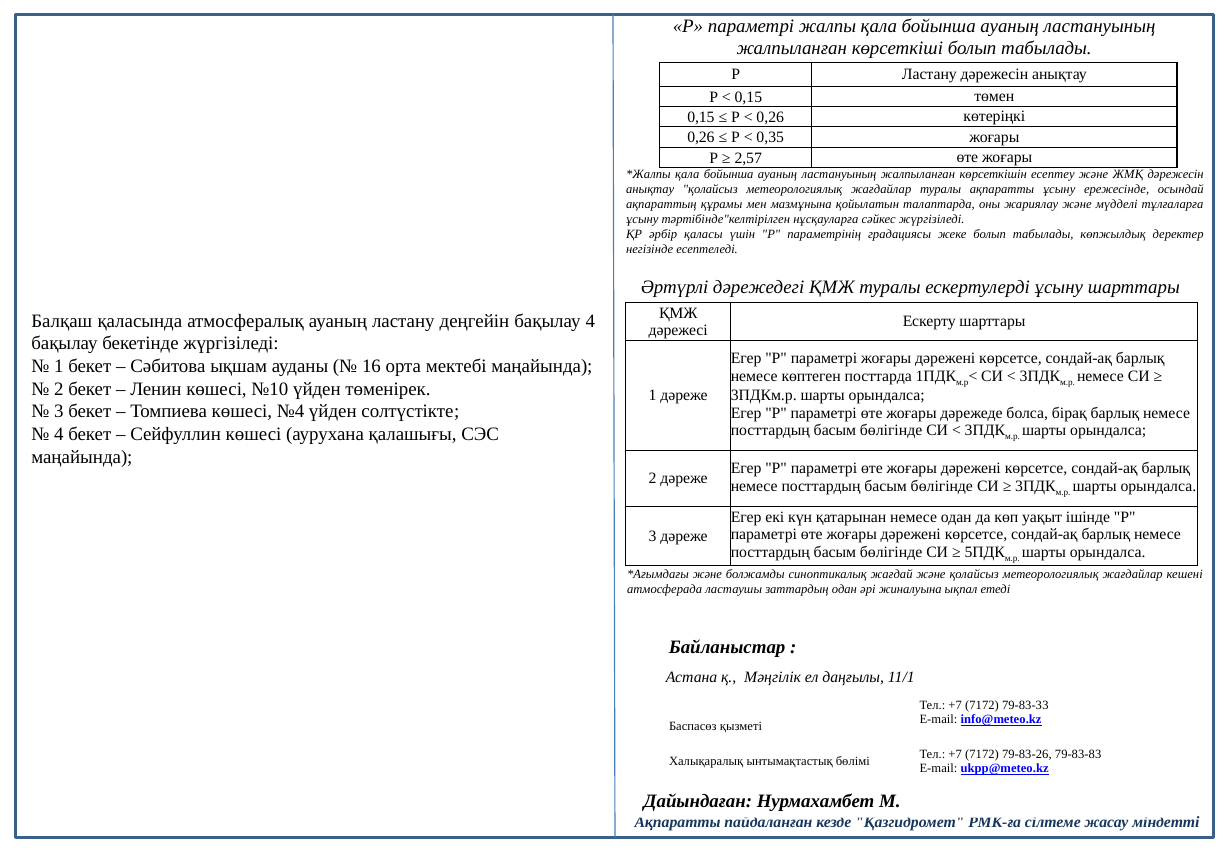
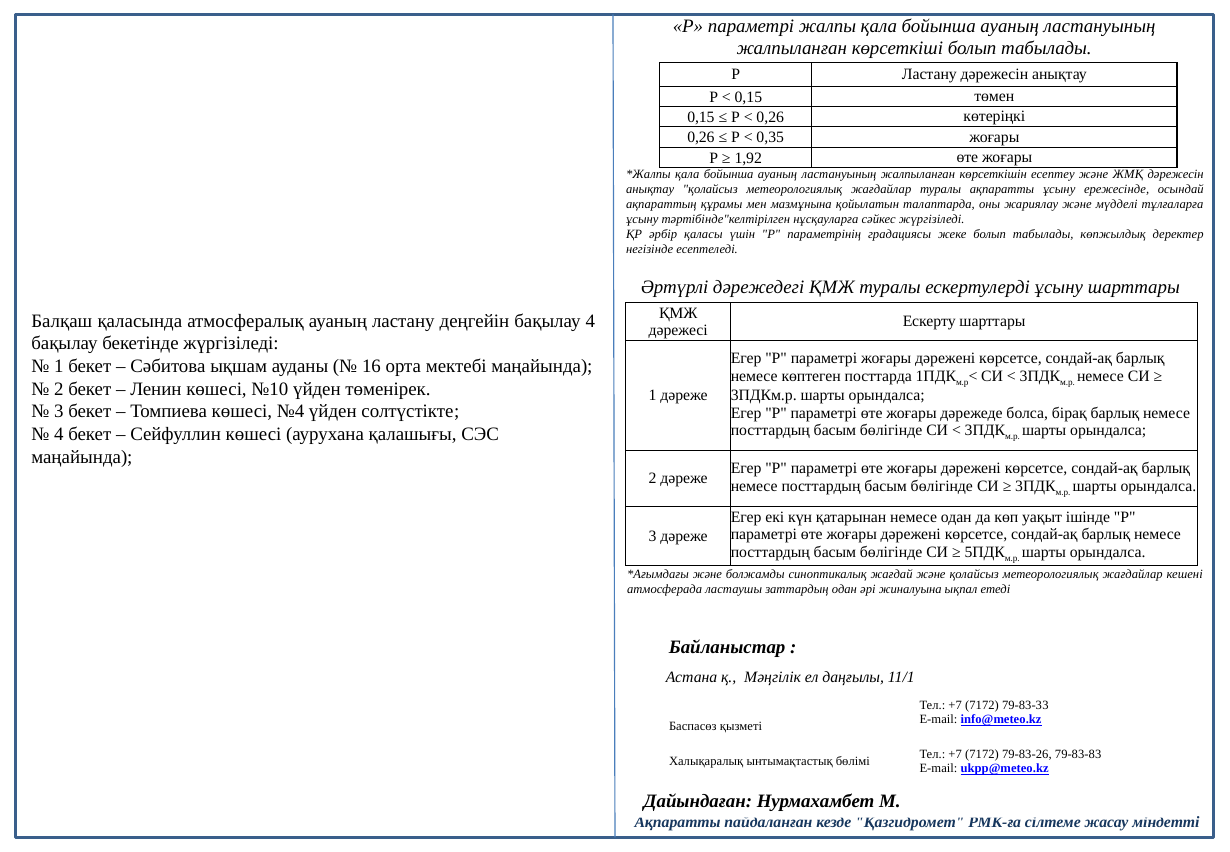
2,57: 2,57 -> 1,92 (748, 158)
